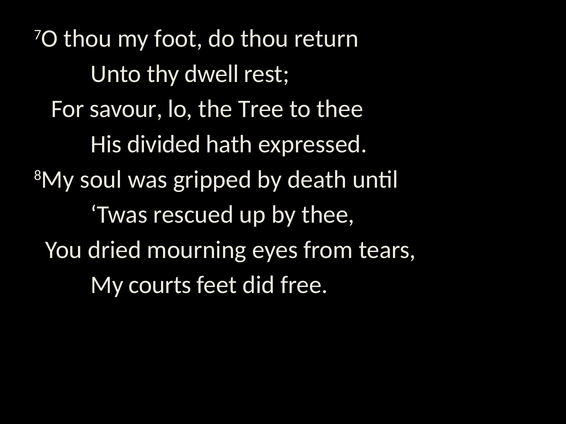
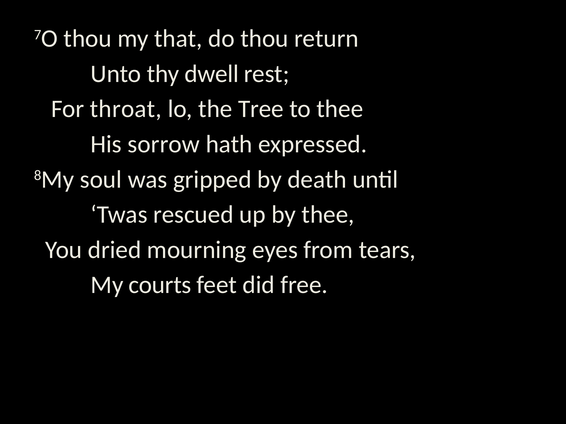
foot: foot -> that (178, 39)
savour: savour -> throat (126, 109)
divided: divided -> sorrow (164, 144)
